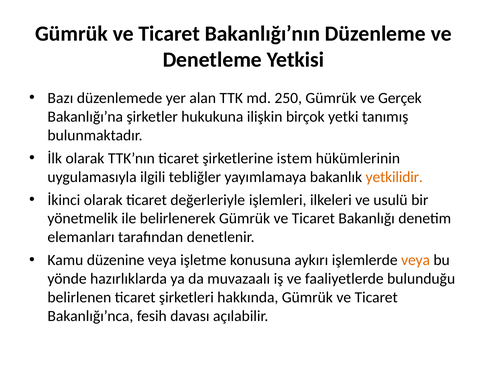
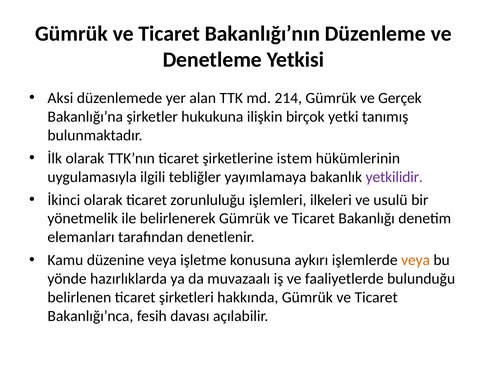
Bazı: Bazı -> Aksi (60, 98)
250: 250 -> 214 (288, 98)
yetkilidir colour: orange -> purple (394, 177)
değerleriyle: değerleriyle -> zorunluluğu (208, 200)
